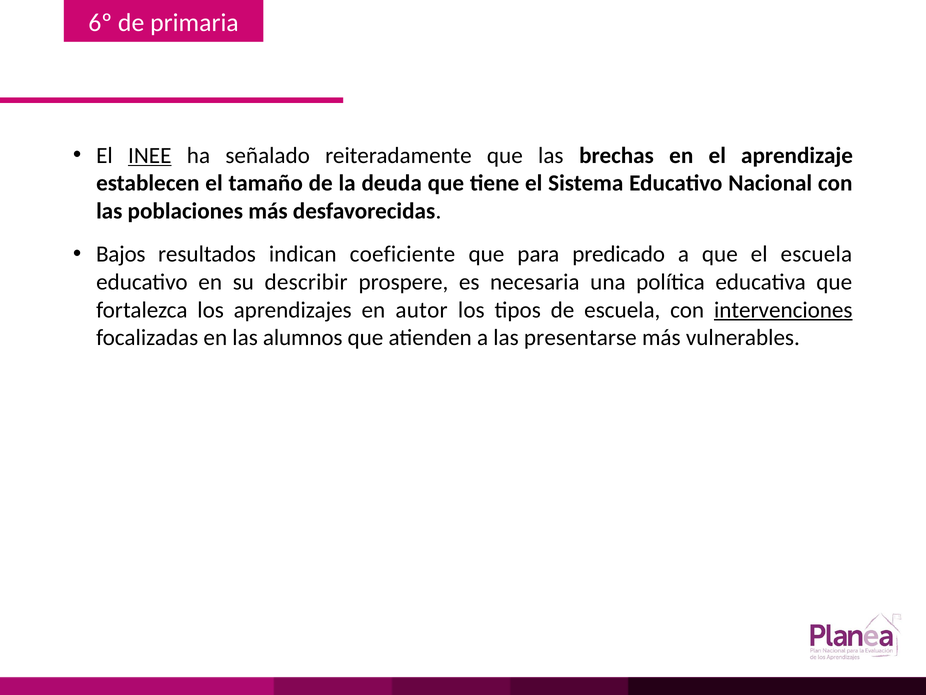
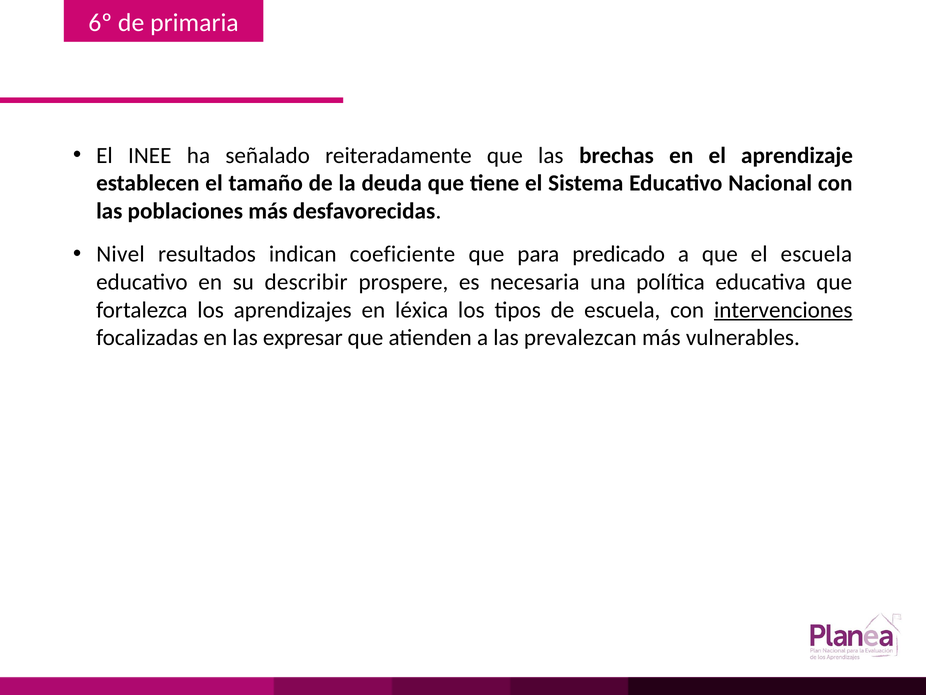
INEE underline: present -> none (150, 155)
Bajos: Bajos -> Nivel (121, 254)
autor: autor -> léxica (422, 310)
alumnos: alumnos -> expresar (303, 337)
presentarse: presentarse -> prevalezcan (580, 337)
